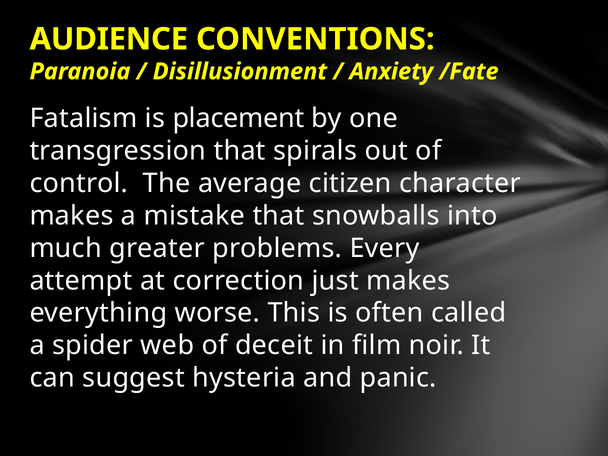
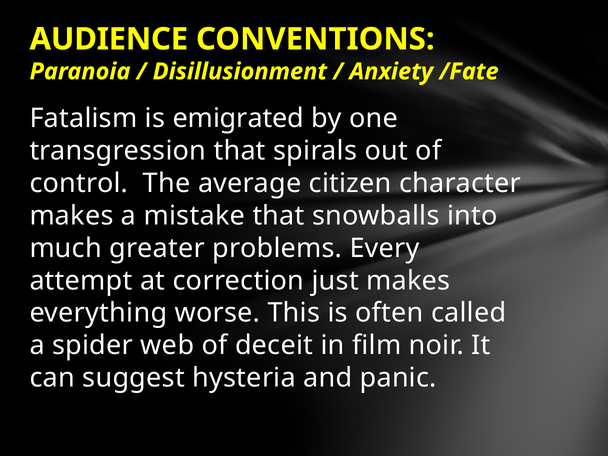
placement: placement -> emigrated (238, 118)
